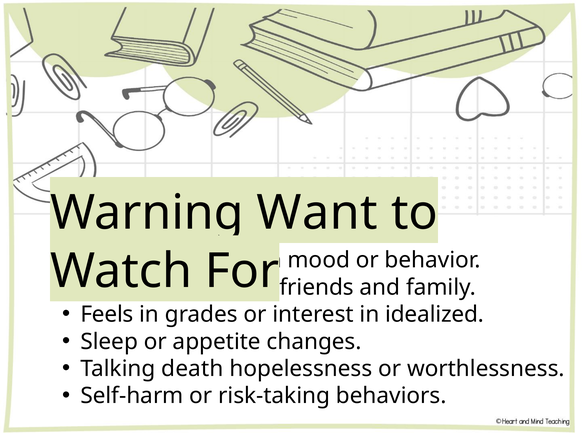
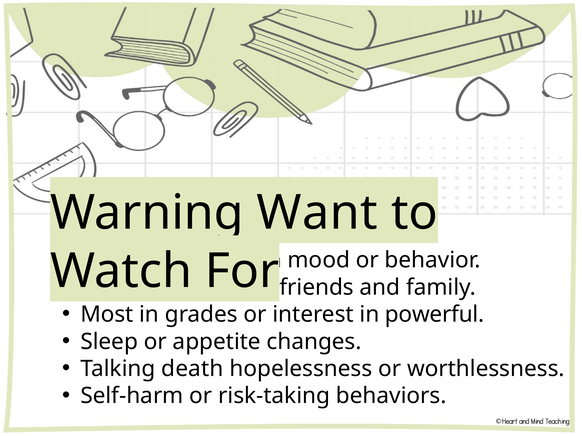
Feels: Feels -> Most (107, 315)
idealized: idealized -> powerful (435, 315)
